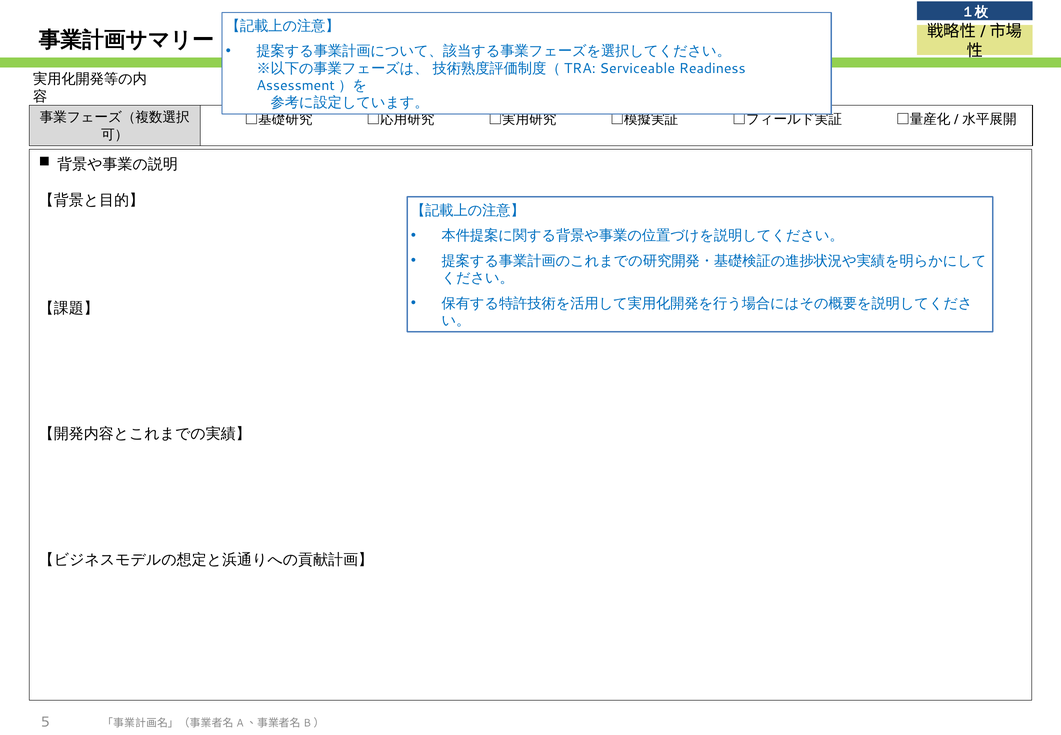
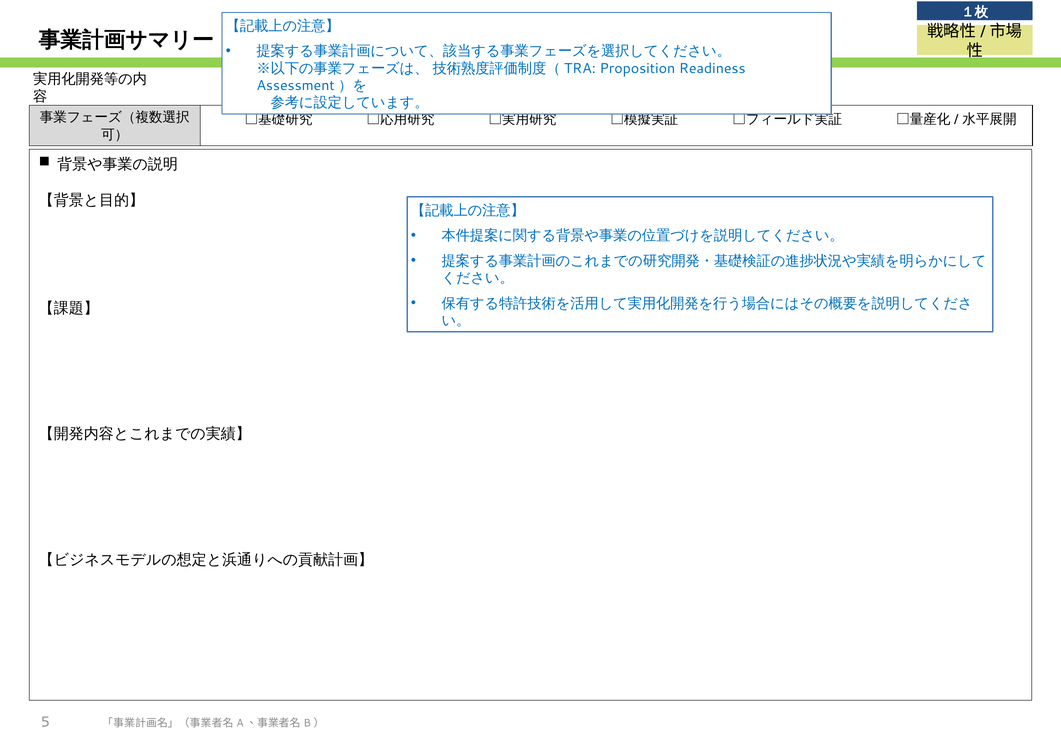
Serviceable: Serviceable -> Proposition (637, 68)
